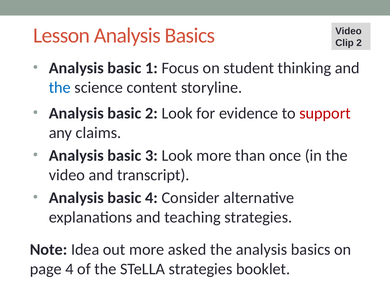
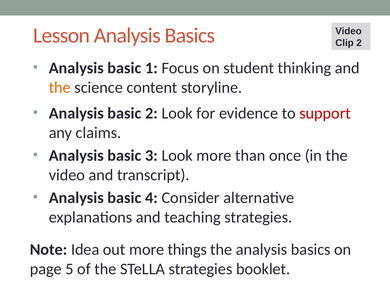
the colour: blue -> orange (60, 88)
asked: asked -> things (187, 250)
page 4: 4 -> 5 (69, 270)
